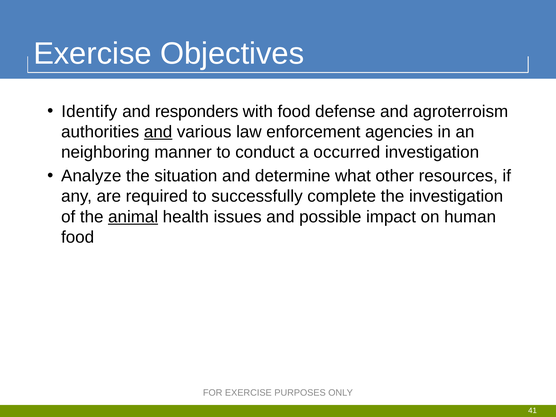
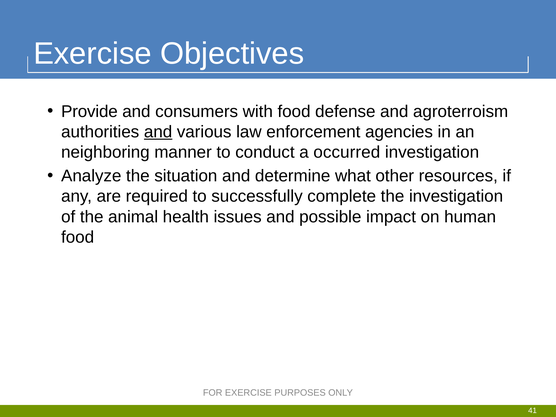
Identify: Identify -> Provide (89, 111)
responders: responders -> consumers (197, 111)
animal underline: present -> none (133, 217)
